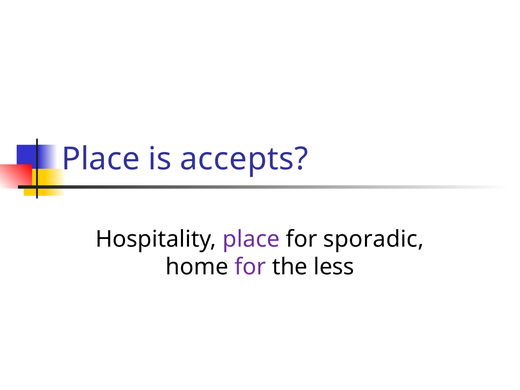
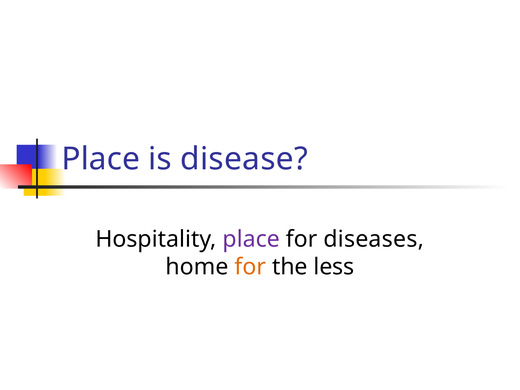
accepts: accepts -> disease (244, 159)
sporadic: sporadic -> diseases (374, 239)
for colour: purple -> orange (250, 267)
